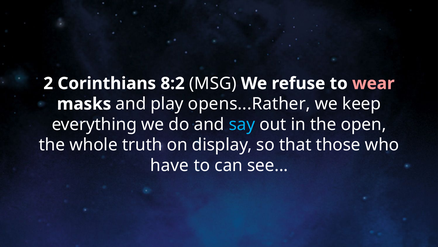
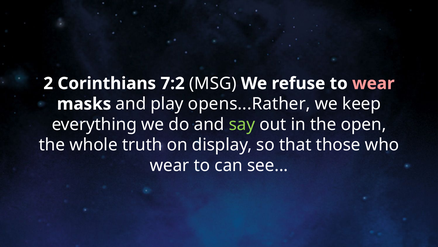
8:2: 8:2 -> 7:2 (173, 83)
say colour: light blue -> light green (242, 124)
have: have -> wear (170, 165)
